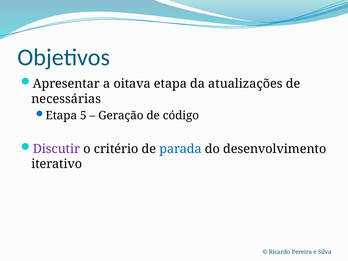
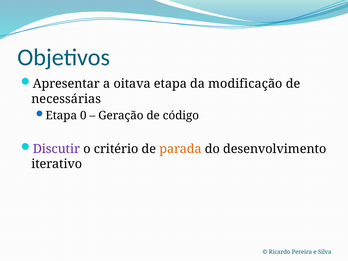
atualizações: atualizações -> modificação (245, 84)
5: 5 -> 0 (83, 116)
parada colour: blue -> orange (181, 149)
